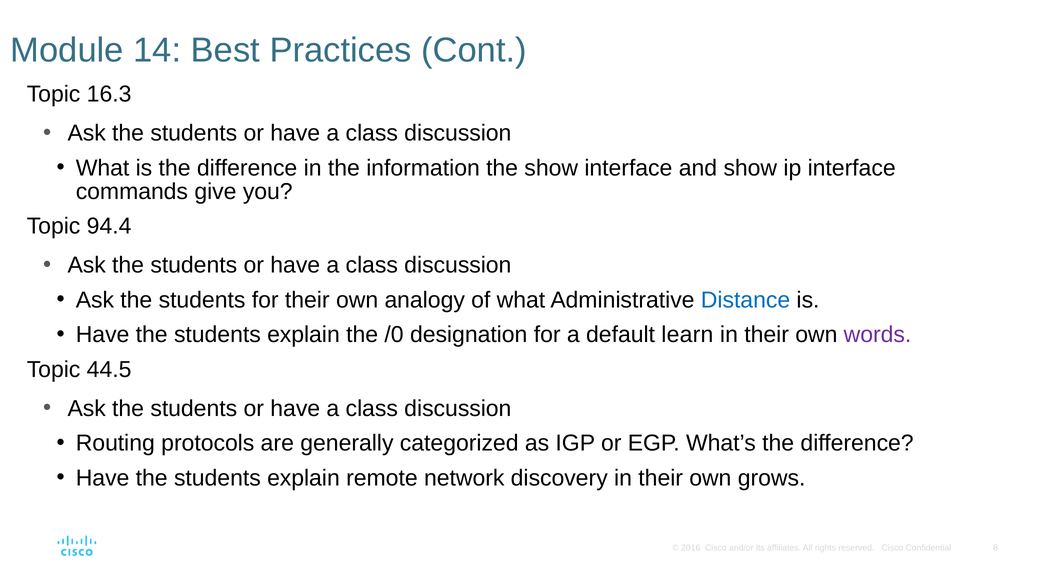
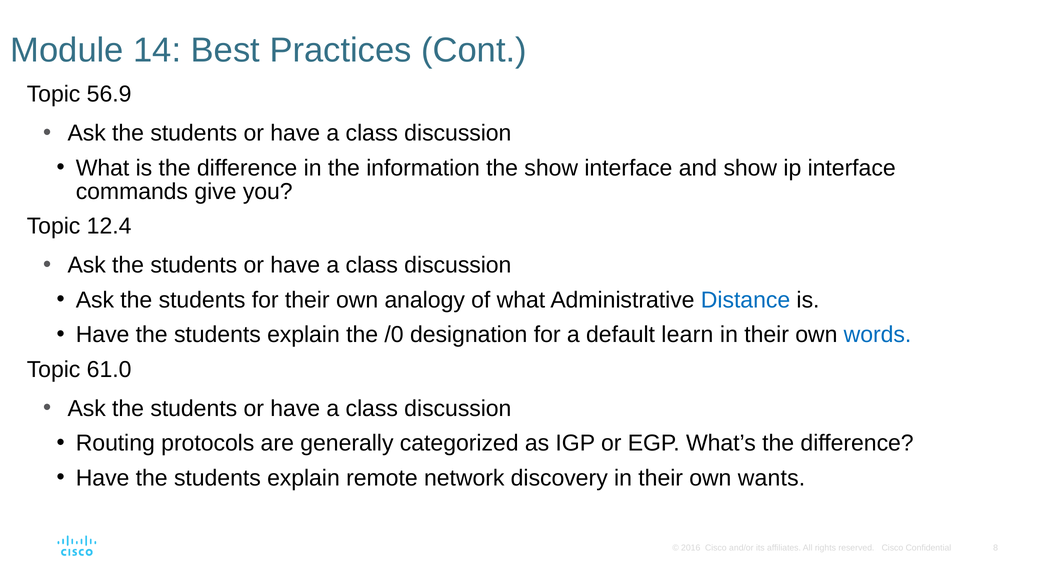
16.3: 16.3 -> 56.9 (109, 94)
94.4: 94.4 -> 12.4 (109, 226)
words colour: purple -> blue (878, 334)
44.5: 44.5 -> 61.0 (109, 369)
grows: grows -> wants (772, 478)
